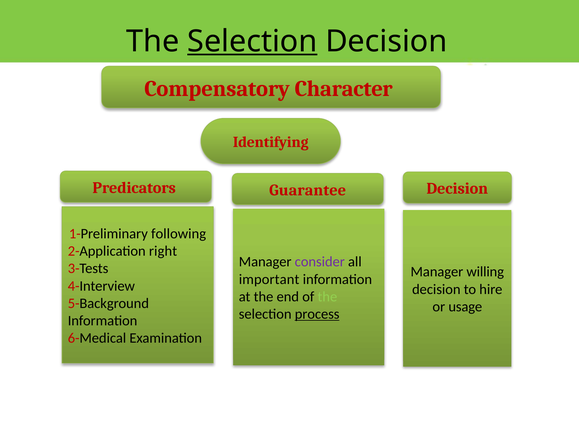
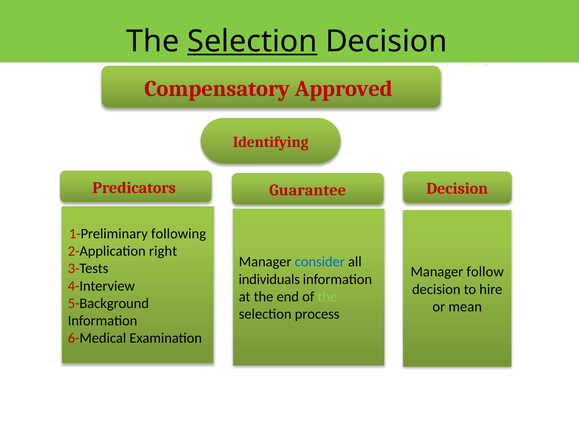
Character: Character -> Approved (344, 88)
consider colour: purple -> blue (320, 261)
willing: willing -> follow (485, 271)
important: important -> individuals (269, 279)
usage: usage -> mean (465, 306)
process underline: present -> none (317, 314)
